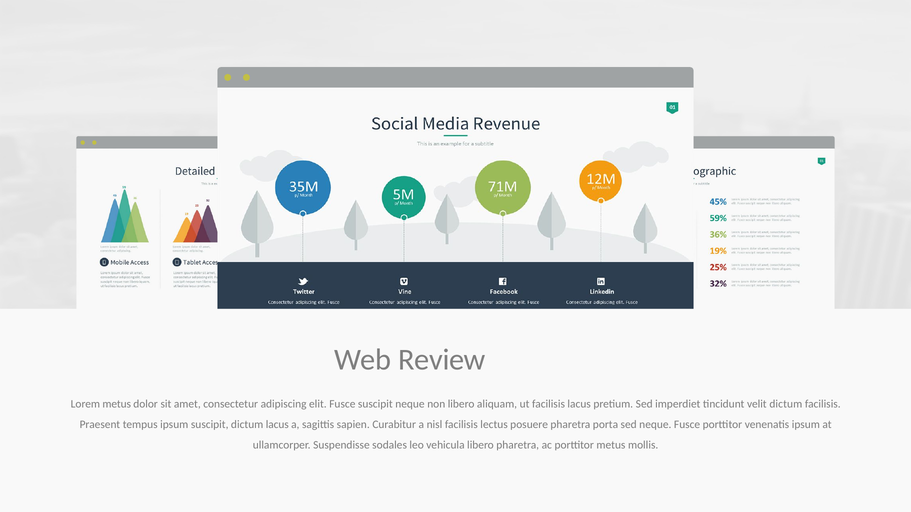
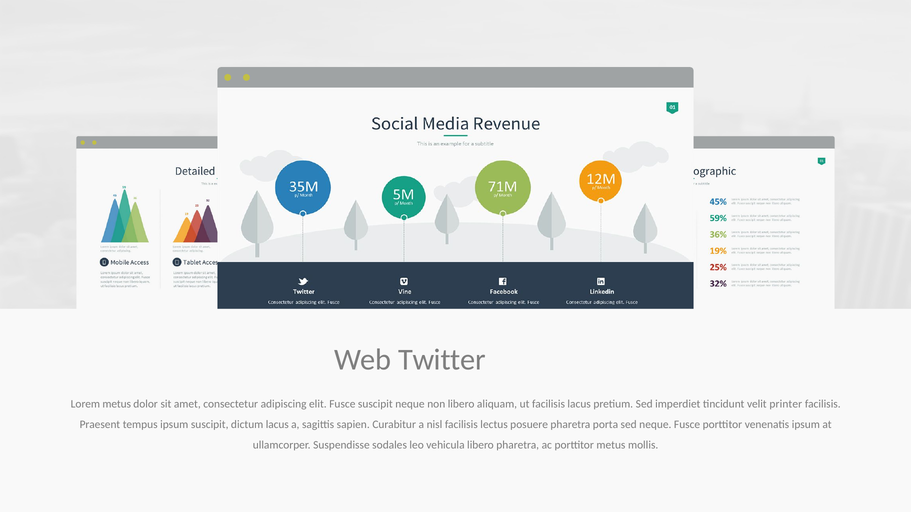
Review: Review -> Twitter (442, 360)
velit dictum: dictum -> printer (786, 404)
